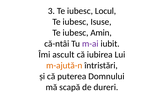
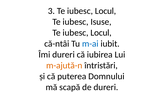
Amin: Amin -> Locul (101, 33)
m-ai colour: purple -> blue (90, 44)
Îmi ascult: ascult -> dureri (63, 55)
